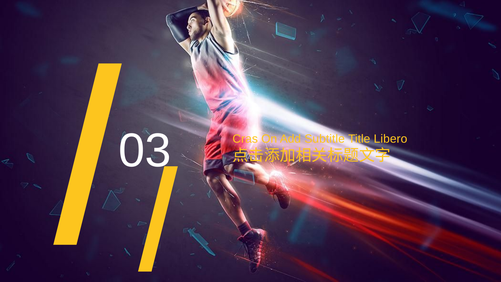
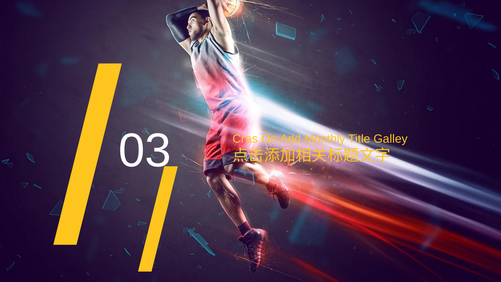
Subtitle: Subtitle -> Monthly (325, 139)
Libero: Libero -> Galley (391, 139)
